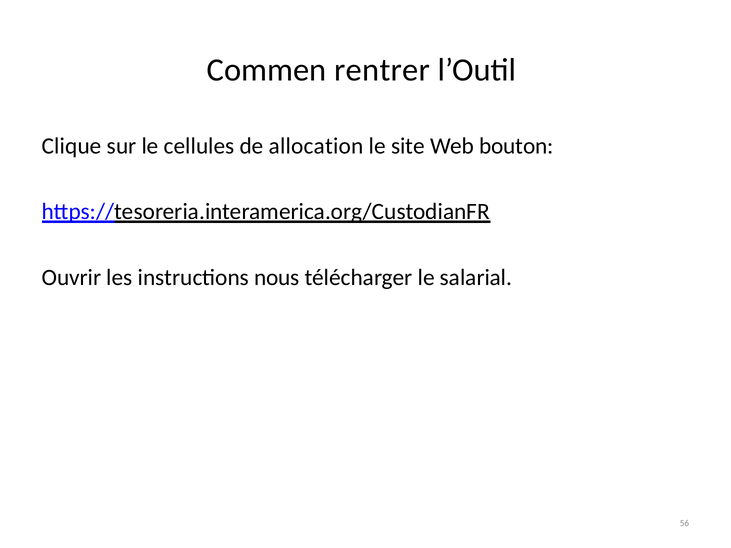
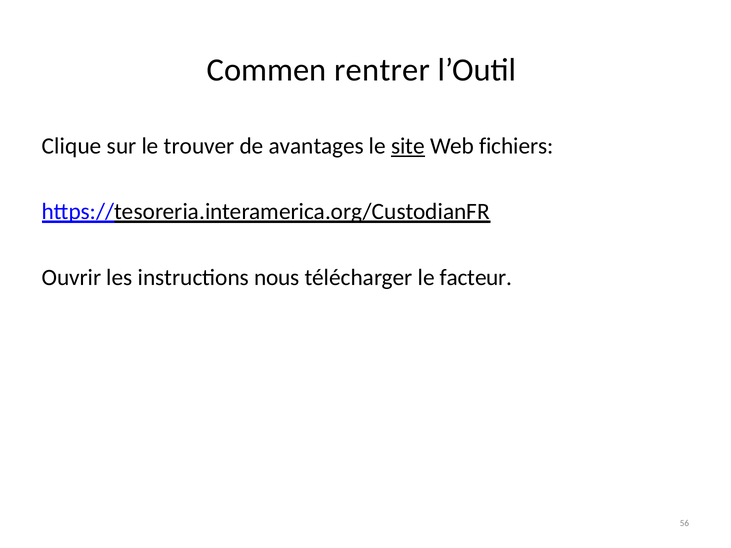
cellules: cellules -> trouver (199, 146)
allocation: allocation -> avantages (316, 146)
site underline: none -> present (408, 146)
bouton: bouton -> fichiers (516, 146)
salarial: salarial -> facteur (476, 278)
